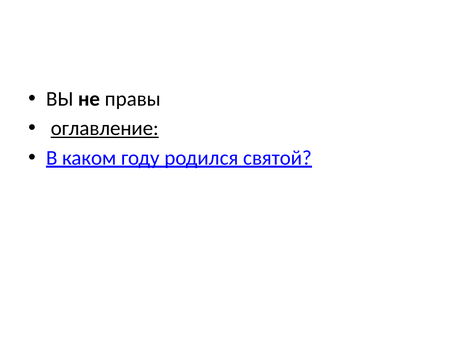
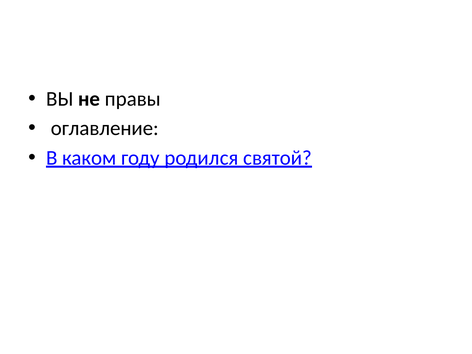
оглавление underline: present -> none (105, 128)
